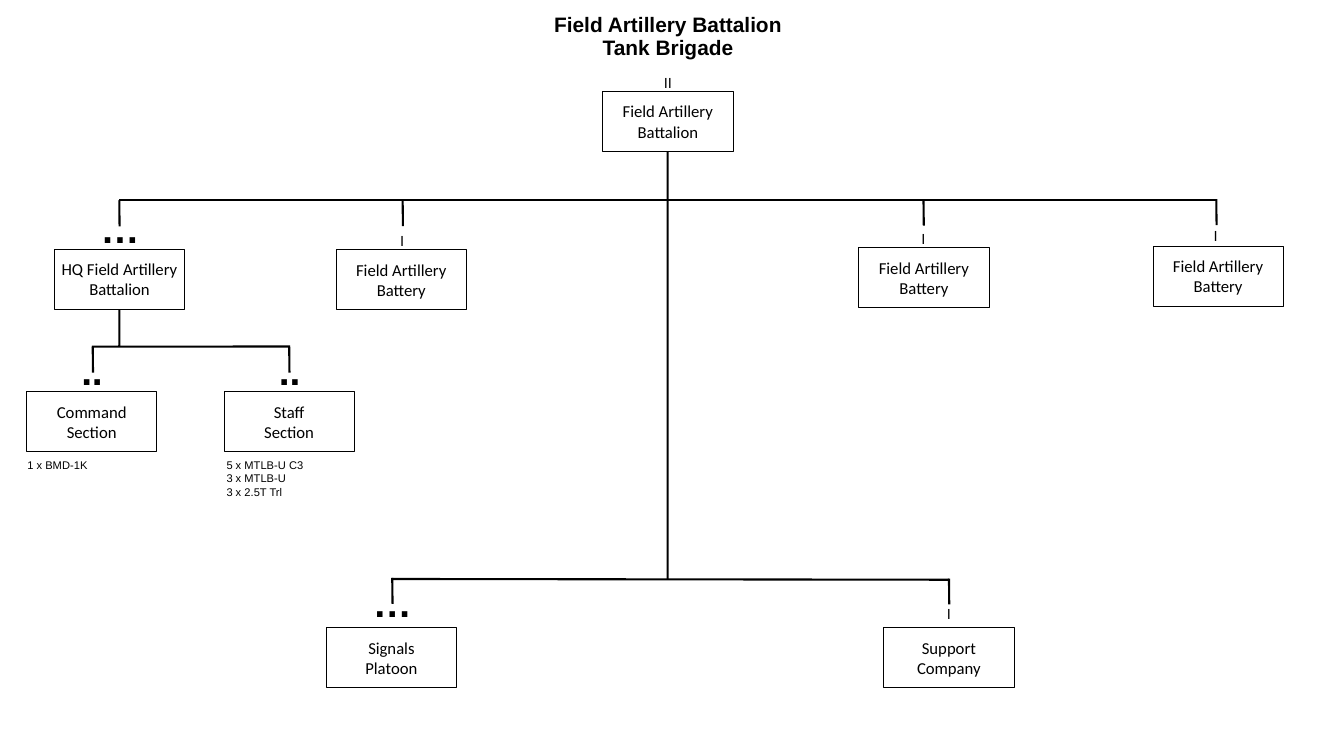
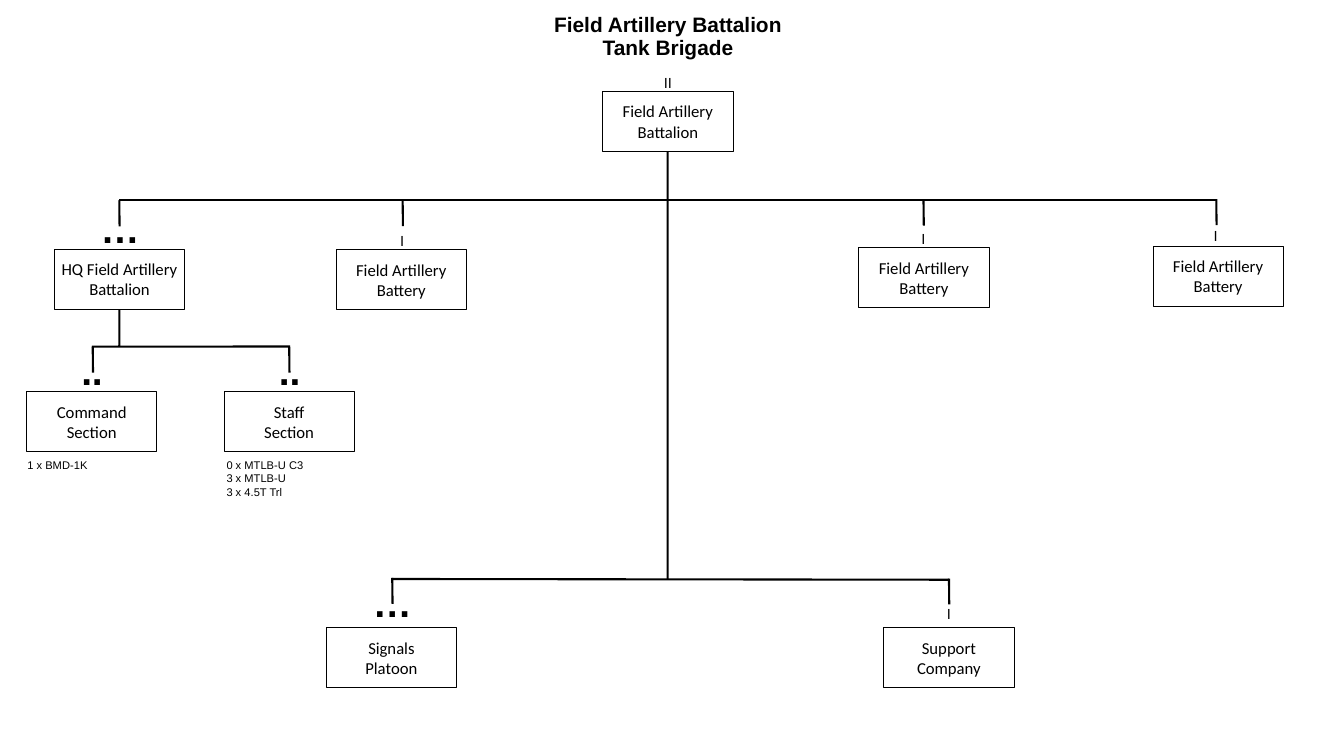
5: 5 -> 0 (230, 465)
2.5T: 2.5T -> 4.5T (256, 492)
